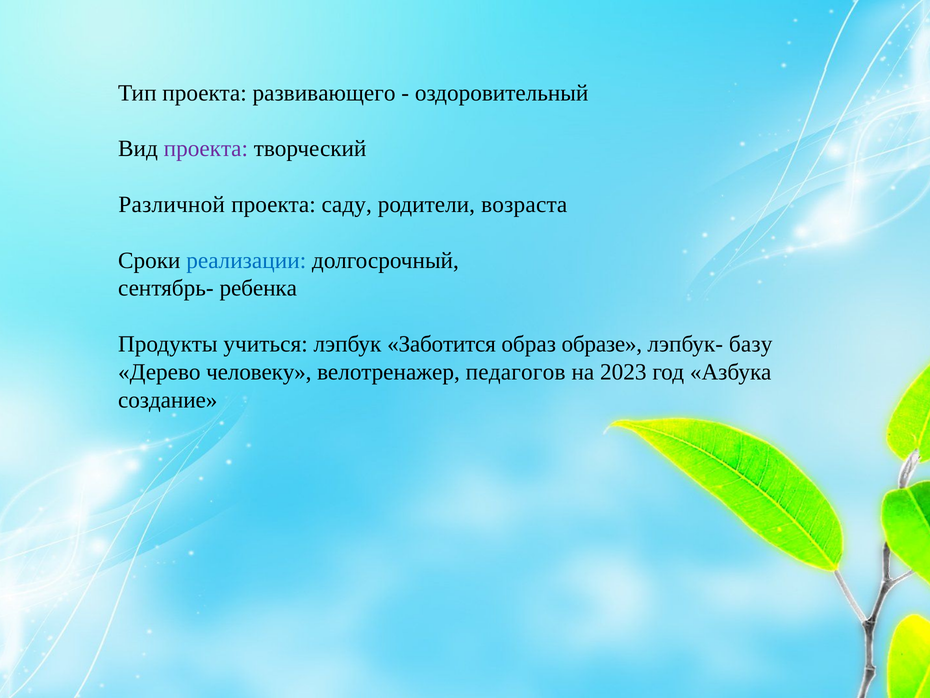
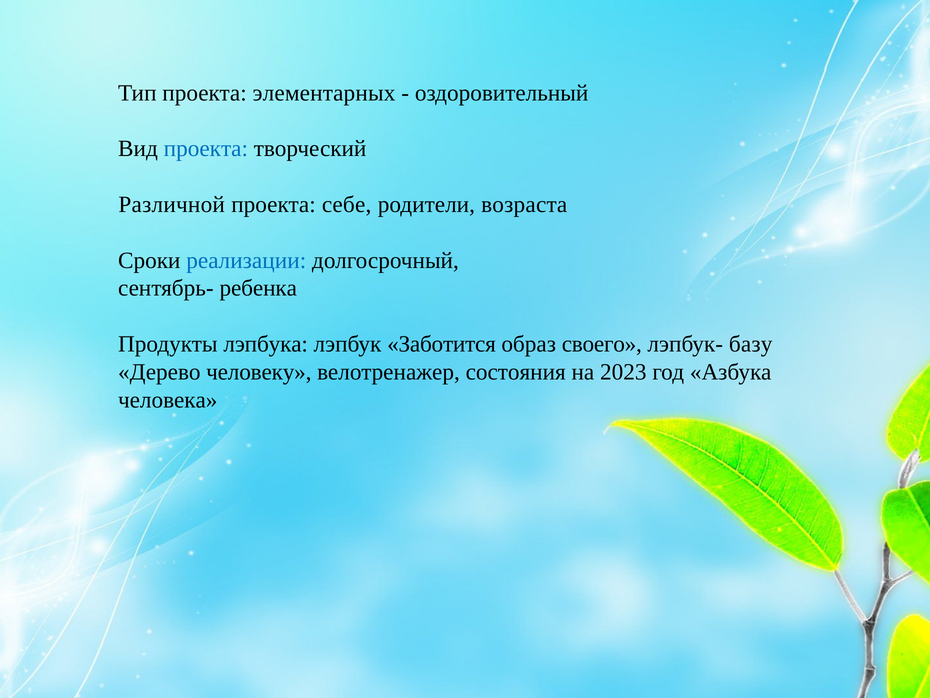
развивающего: развивающего -> элементарных (324, 93)
проекта colour: purple -> blue (206, 149)
саду: саду -> себе (347, 204)
учиться: учиться -> лэпбука (266, 344)
образе: образе -> своего (602, 344)
педагогов: педагогов -> состояния (516, 372)
создание: создание -> человека (168, 400)
